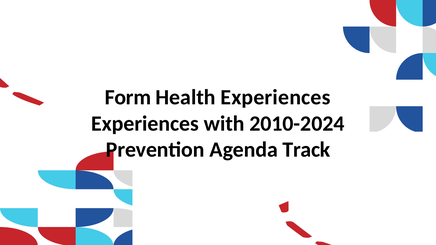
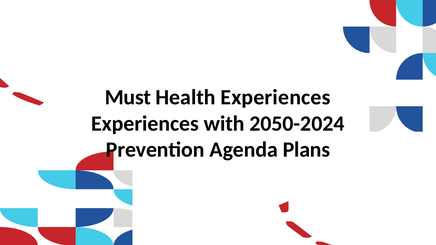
Form: Form -> Must (128, 98)
2010-2024: 2010-2024 -> 2050-2024 (297, 124)
Track: Track -> Plans (306, 150)
